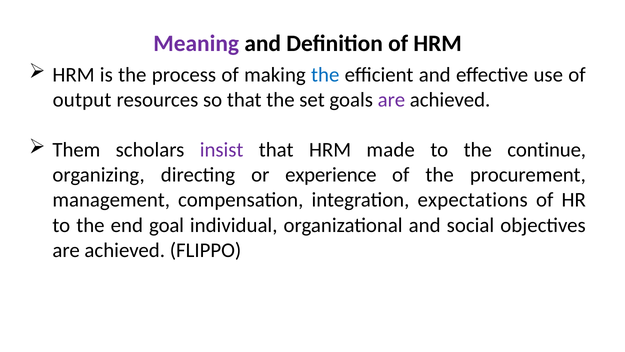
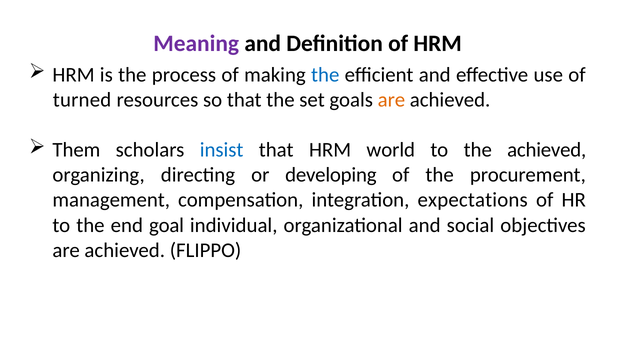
output: output -> turned (82, 100)
are colour: purple -> orange (391, 100)
insist colour: purple -> blue (222, 150)
made: made -> world (391, 150)
the continue: continue -> achieved (547, 150)
experience: experience -> developing (331, 175)
